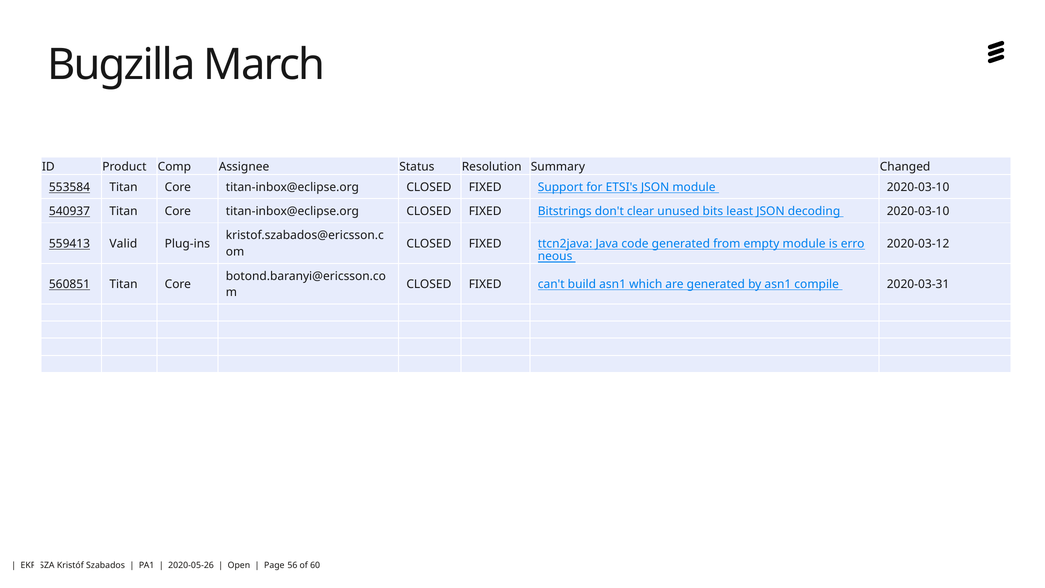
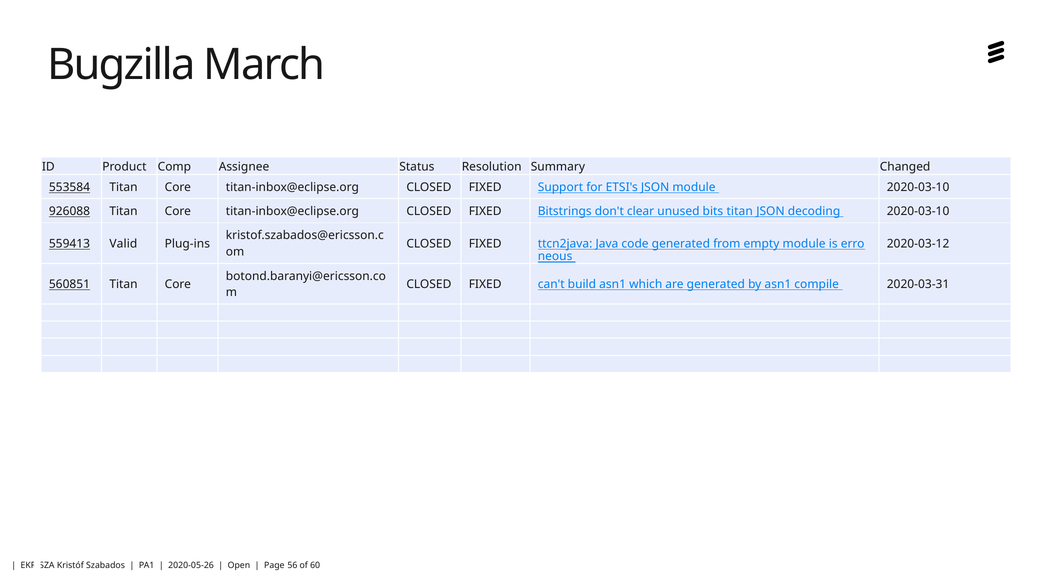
540937: 540937 -> 926088 (70, 211)
bits least: least -> titan (740, 211)
